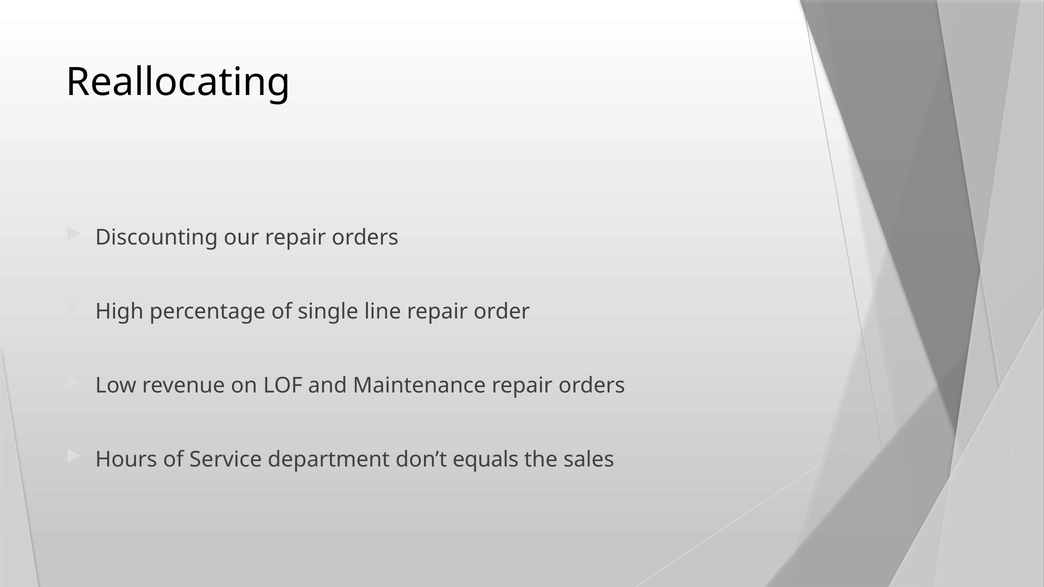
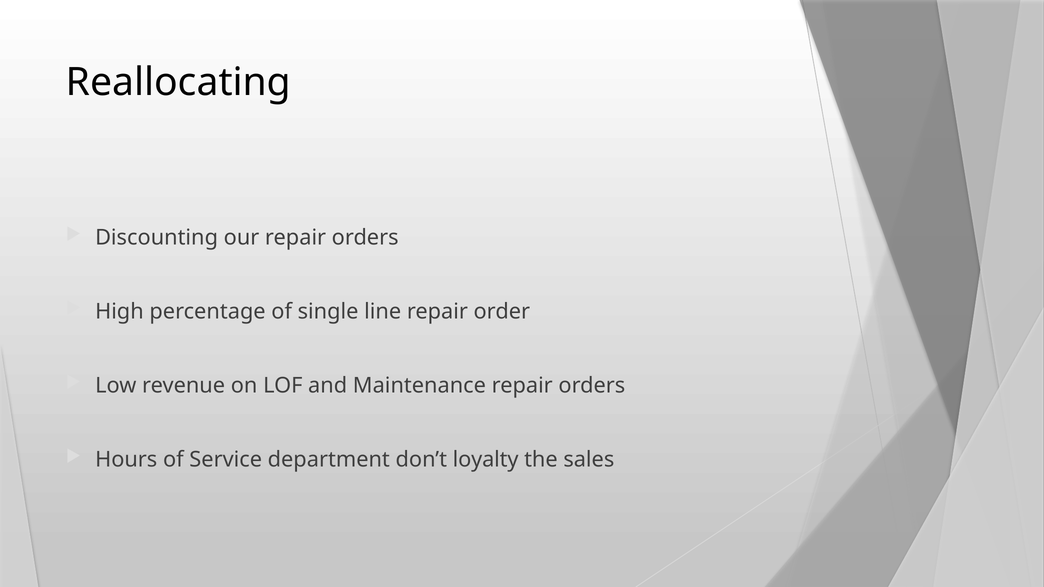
equals: equals -> loyalty (486, 460)
